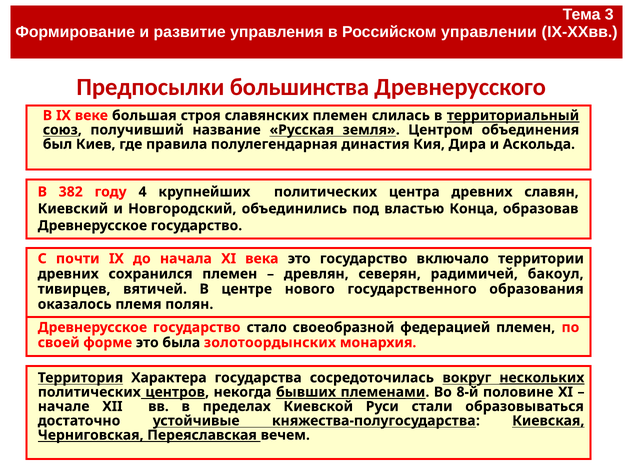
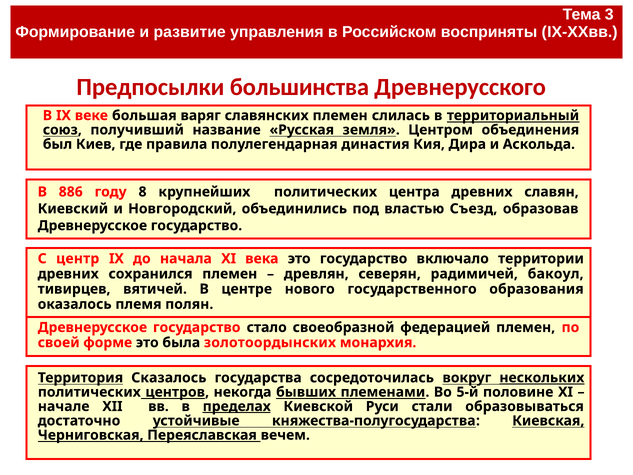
управлении: управлении -> восприняты (489, 32)
строя: строя -> варяг (201, 115)
382: 382 -> 886 (71, 192)
4: 4 -> 8 (143, 192)
Конца: Конца -> Съезд (473, 209)
почти: почти -> центр (78, 259)
Характера: Характера -> Сказалось (169, 378)
8-й: 8-й -> 5-й (467, 392)
пределах underline: none -> present (237, 406)
